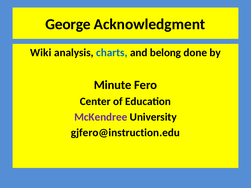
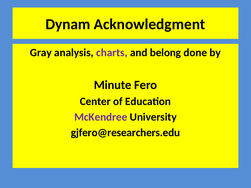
George: George -> Dynam (68, 24)
Wiki: Wiki -> Gray (41, 53)
charts colour: blue -> purple (112, 53)
gjfero@instruction.edu: gjfero@instruction.edu -> gjfero@researchers.edu (126, 133)
